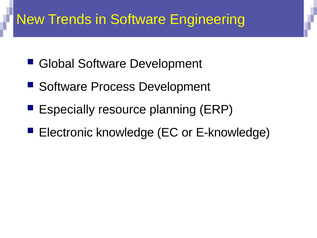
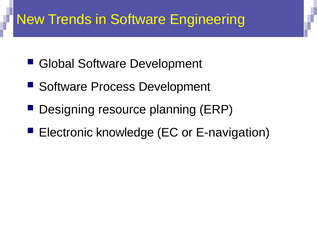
Especially: Especially -> Designing (67, 110)
E-knowledge: E-knowledge -> E-navigation (233, 132)
